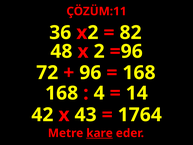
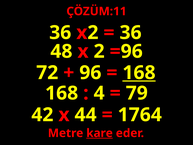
82: 82 -> 36 (131, 33)
168 underline: none -> present (139, 73)
14: 14 -> 79 (137, 93)
43: 43 -> 44 (86, 115)
